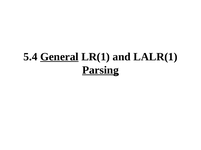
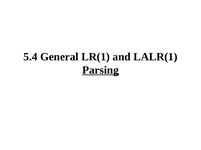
General underline: present -> none (59, 57)
